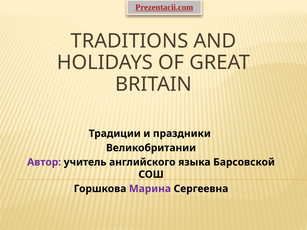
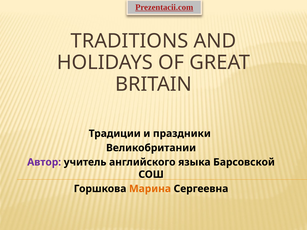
Марина colour: purple -> orange (150, 189)
